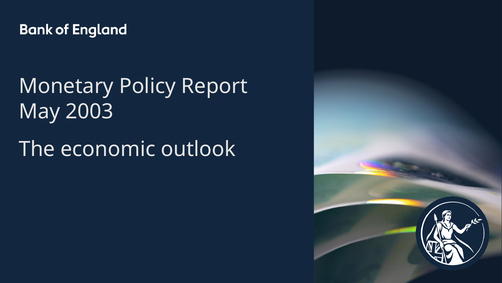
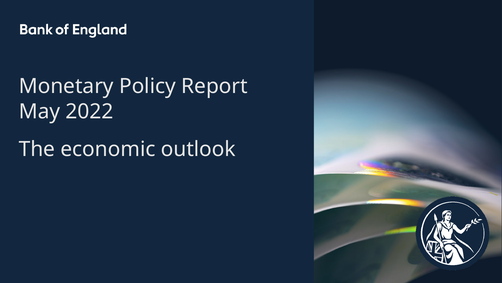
2003: 2003 -> 2022 (89, 111)
